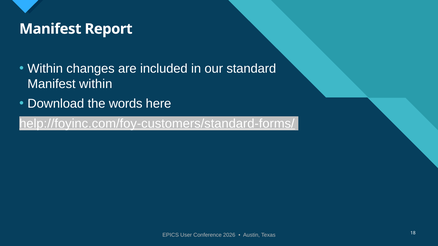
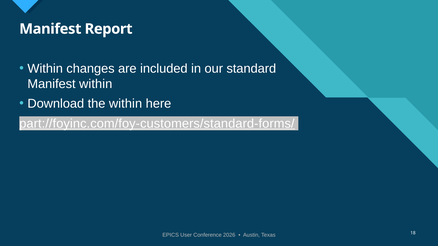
the words: words -> within (126, 104)
help://foyinc.com/foy-customers/standard-forms/: help://foyinc.com/foy-customers/standard-forms/ -> part://foyinc.com/foy-customers/standard-forms/ (157, 124)
